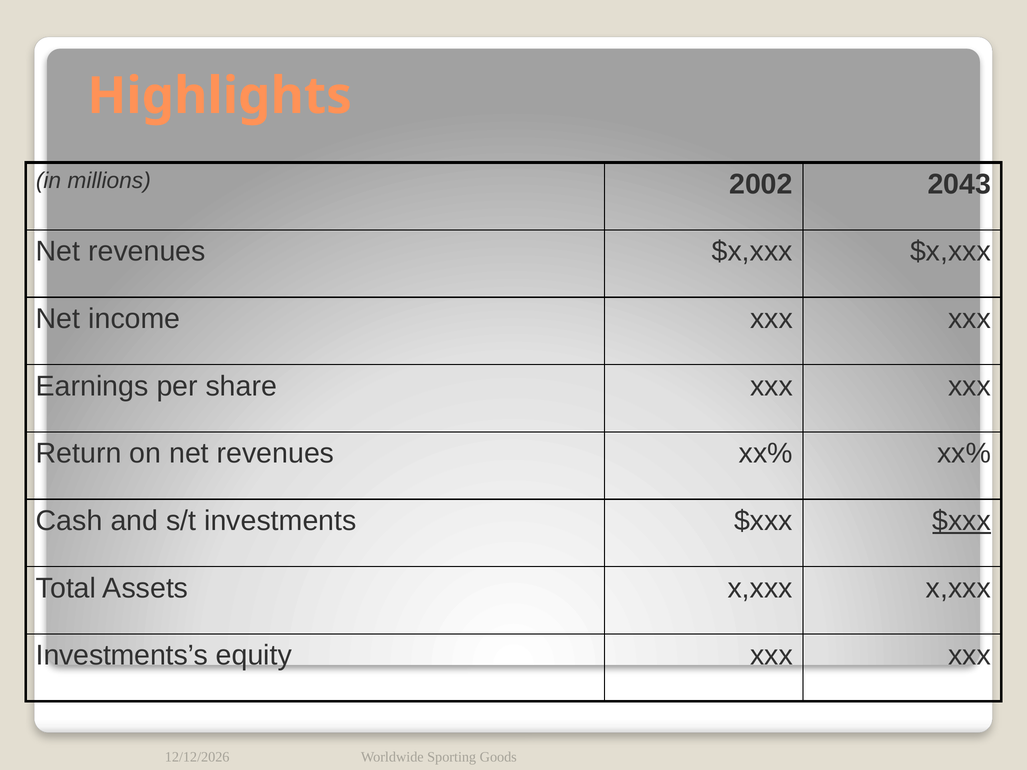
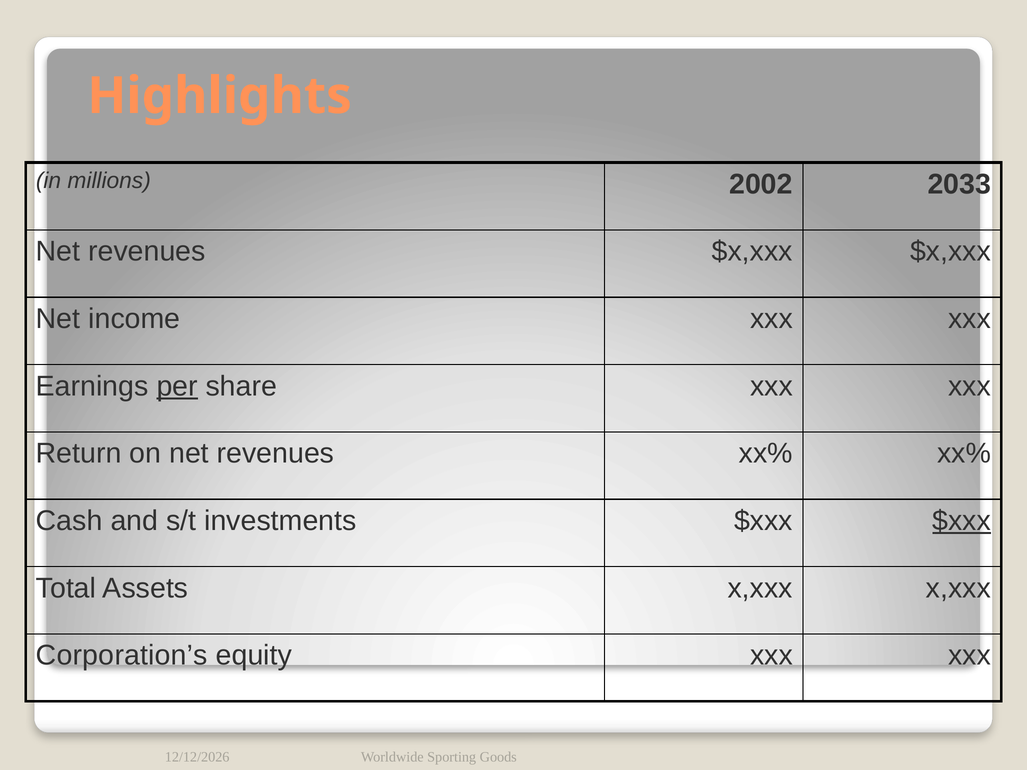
2043: 2043 -> 2033 (959, 184)
per underline: none -> present (177, 386)
Investments’s: Investments’s -> Corporation’s (122, 656)
